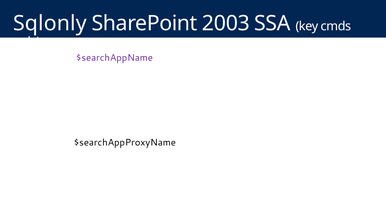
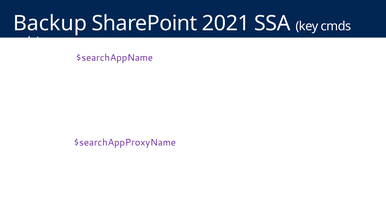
Sqlonly: Sqlonly -> Backup (50, 23)
2003: 2003 -> 2021 (226, 23)
$searchAppProxyName colour: black -> purple (125, 143)
